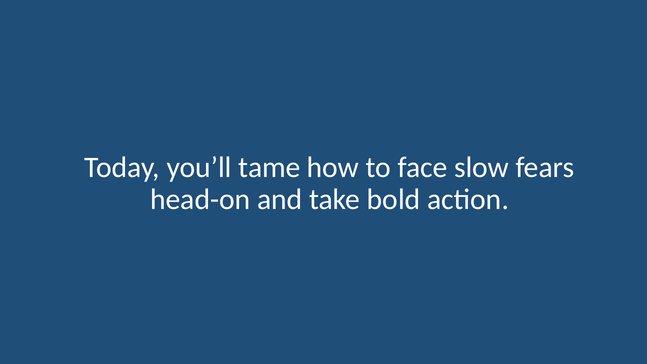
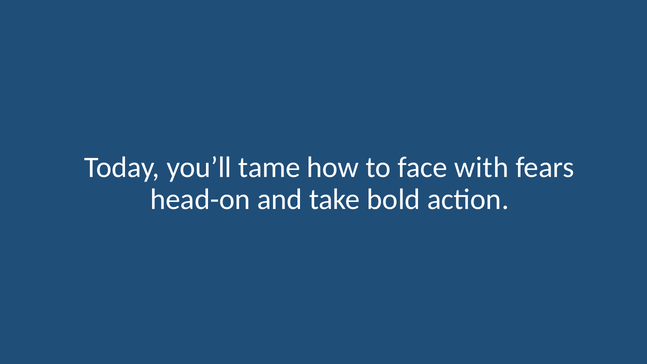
slow: slow -> with (482, 167)
